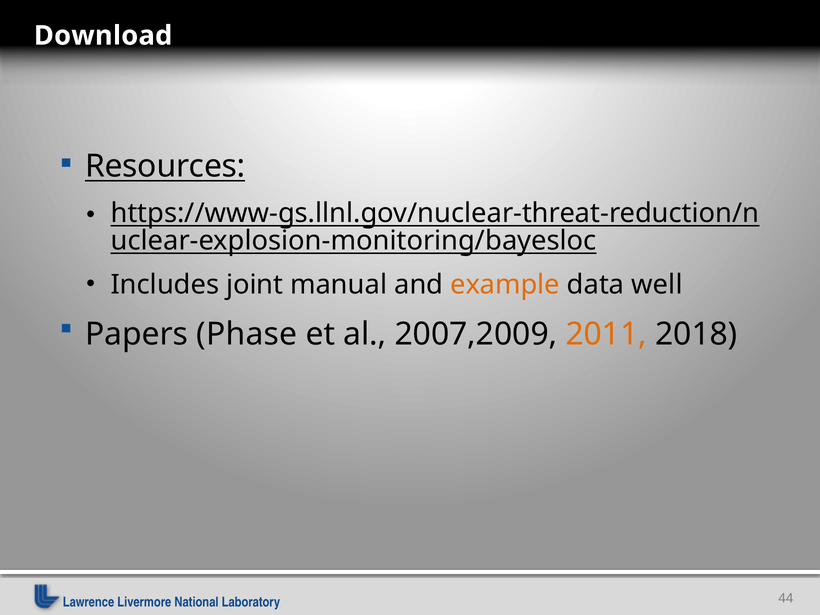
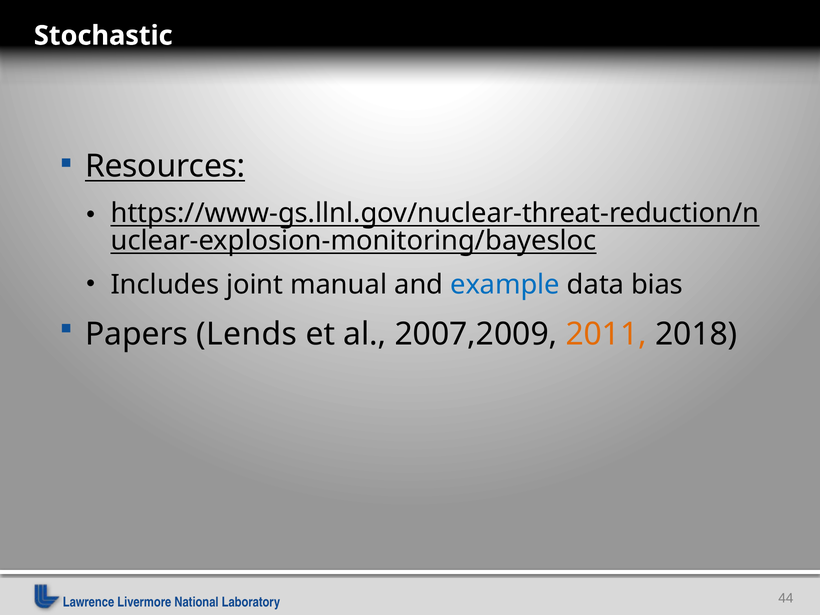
Download: Download -> Stochastic (103, 36)
example colour: orange -> blue (505, 285)
well: well -> bias (657, 285)
Phase: Phase -> Lends (247, 334)
